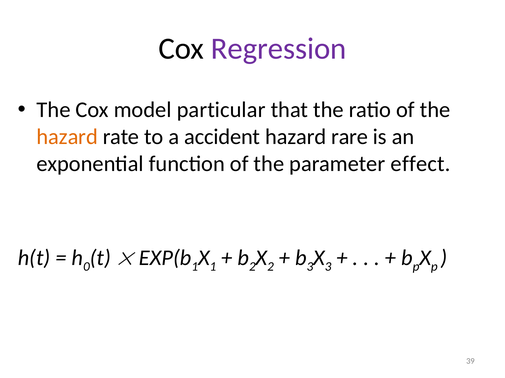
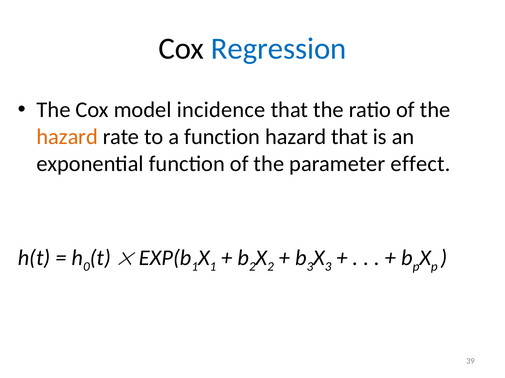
Regression colour: purple -> blue (279, 49)
particular: particular -> incidence (221, 110)
a accident: accident -> function (222, 137)
hazard rare: rare -> that (350, 137)
